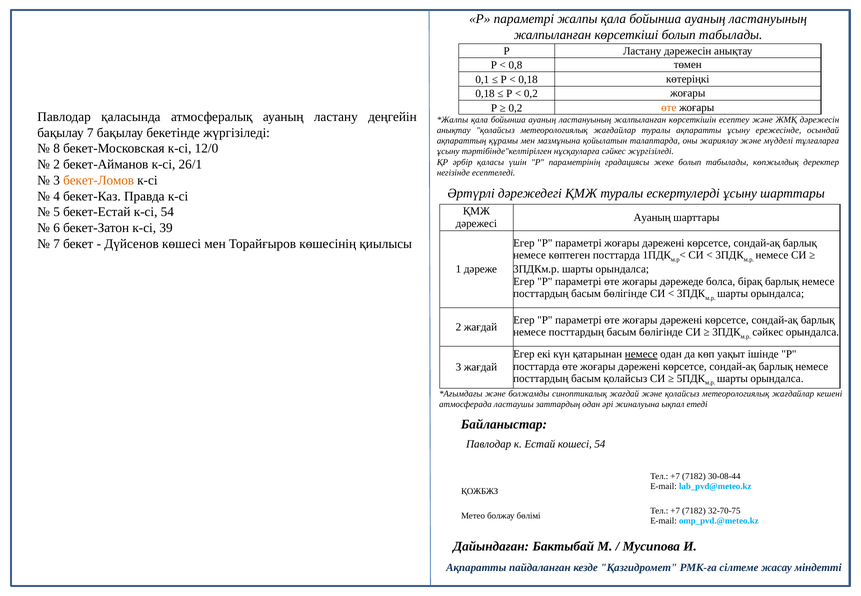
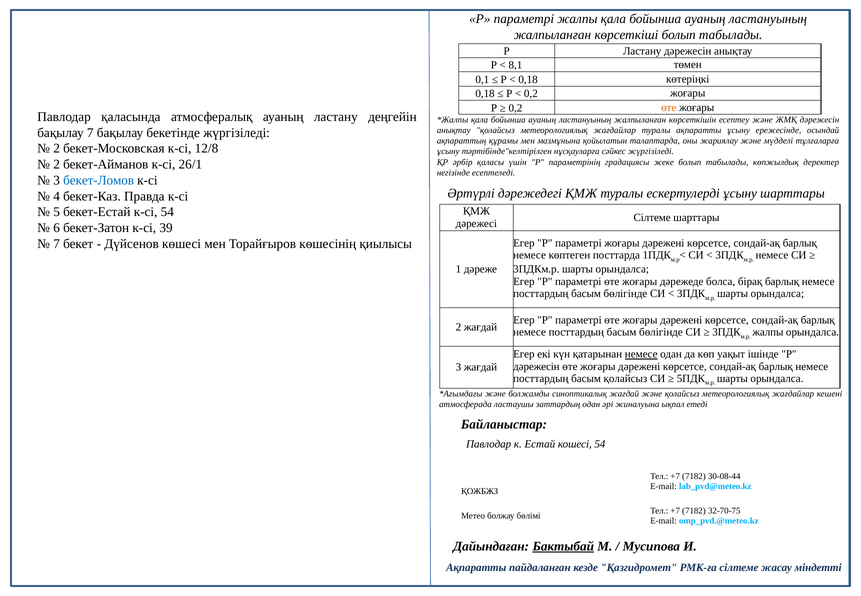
0,8: 0,8 -> 8,1 (515, 65)
8: 8 -> 2 (57, 149)
12/0: 12/0 -> 12/8 (207, 149)
бекет-Ломов colour: orange -> blue (99, 180)
Ауаның: Ауаның -> Сілтеме (652, 217)
сәйкес: сәйкес -> жалпы (768, 332)
посттарда: посттарда -> дәрежесін (536, 366)
Бактыбай underline: none -> present (563, 546)
